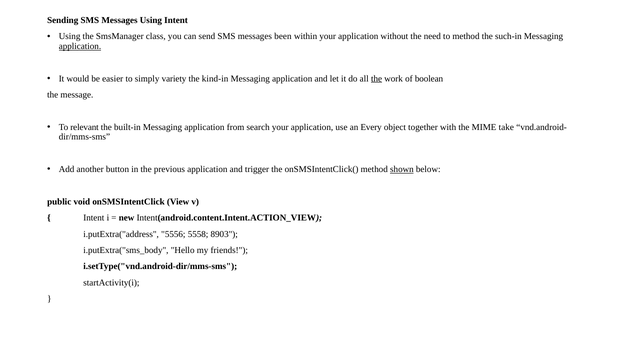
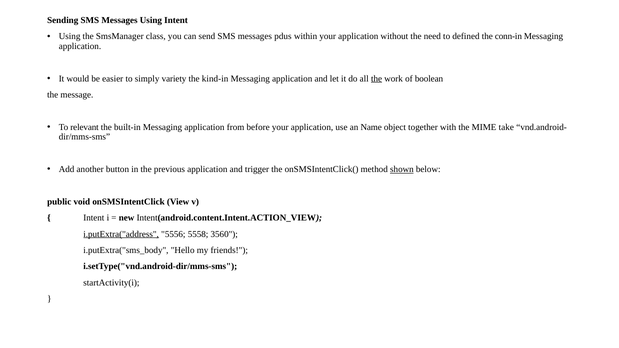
been: been -> pdus (283, 36)
to method: method -> defined (466, 36)
such-in: such-in -> conn-in (508, 36)
application underline: present -> none (80, 46)
search: search -> before (258, 127)
Every: Every -> Name (371, 127)
i.putExtra("address underline: none -> present (121, 234)
8903: 8903 -> 3560 (224, 234)
